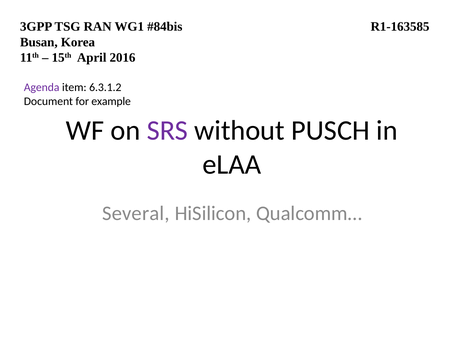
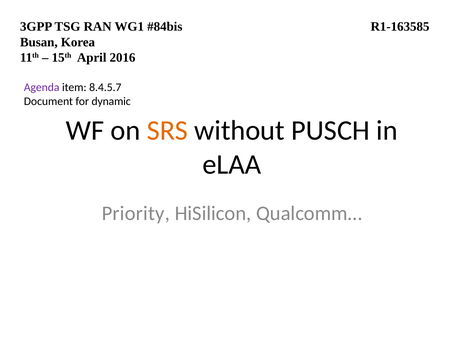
6.3.1.2: 6.3.1.2 -> 8.4.5.7 (105, 87)
example: example -> dynamic (111, 101)
SRS colour: purple -> orange (167, 130)
Several: Several -> Priority (136, 213)
